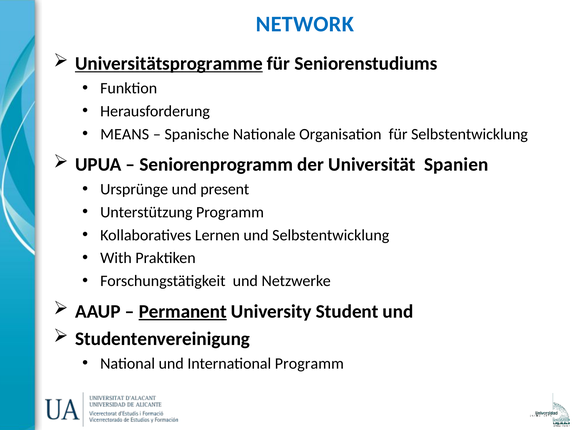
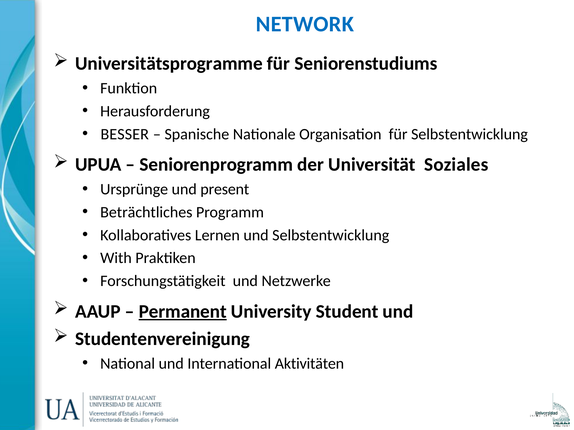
Universitätsprogramme underline: present -> none (169, 64)
MEANS: MEANS -> BESSER (125, 134)
Spanien: Spanien -> Soziales (456, 165)
Unterstützung: Unterstützung -> Beträchtliches (146, 212)
International Programm: Programm -> Aktivitäten (309, 364)
